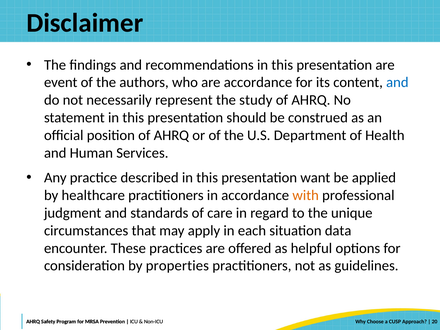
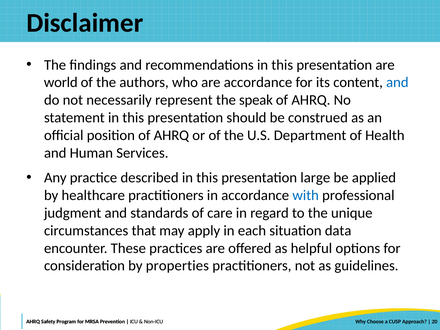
event: event -> world (61, 82)
study: study -> speak (256, 100)
want: want -> large (315, 178)
with colour: orange -> blue (306, 195)
